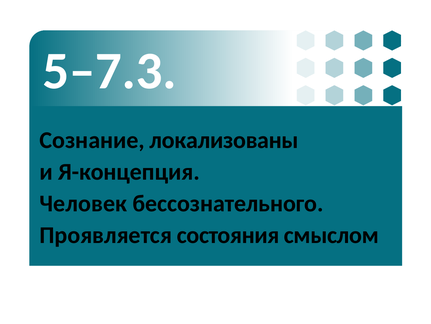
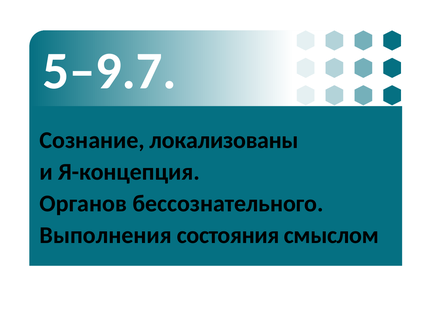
5–7.3: 5–7.3 -> 5–9.7 (110, 71)
Человек: Человек -> Органов (83, 203)
Проявляется: Проявляется -> Выполнения (106, 235)
